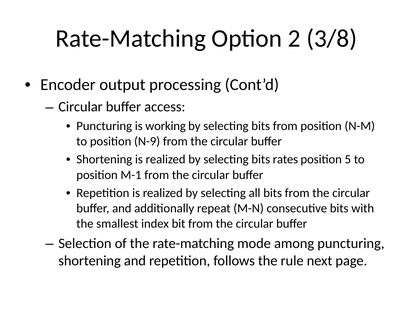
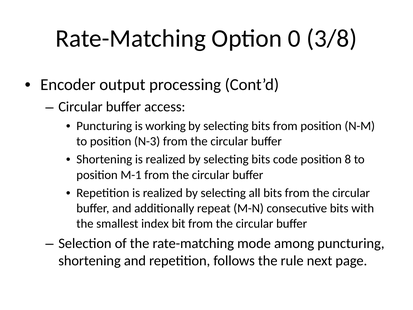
2: 2 -> 0 (294, 38)
N-9: N-9 -> N-3 (147, 141)
rates: rates -> code (285, 159)
5: 5 -> 8 (348, 159)
